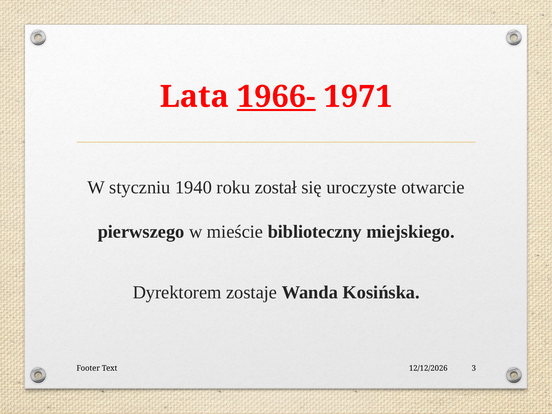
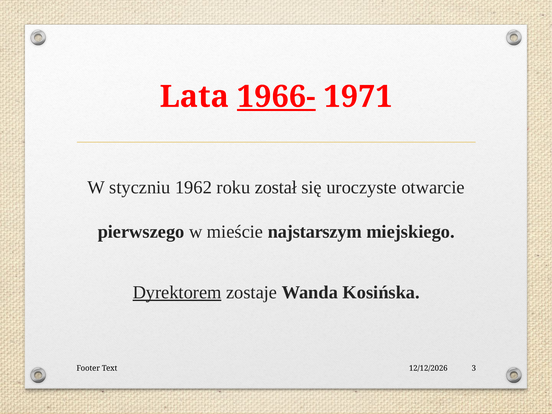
1940: 1940 -> 1962 (194, 187)
biblioteczny: biblioteczny -> najstarszym (315, 232)
Dyrektorem underline: none -> present (177, 292)
